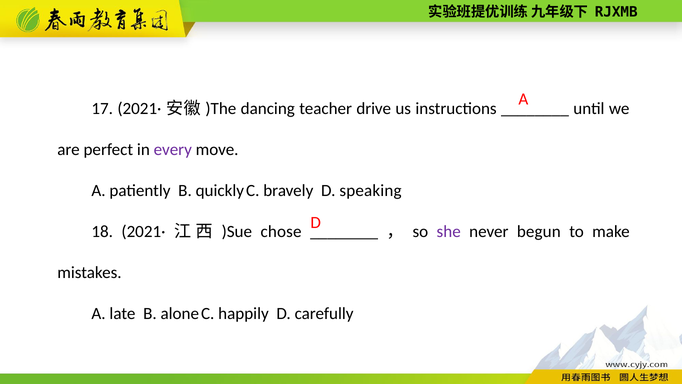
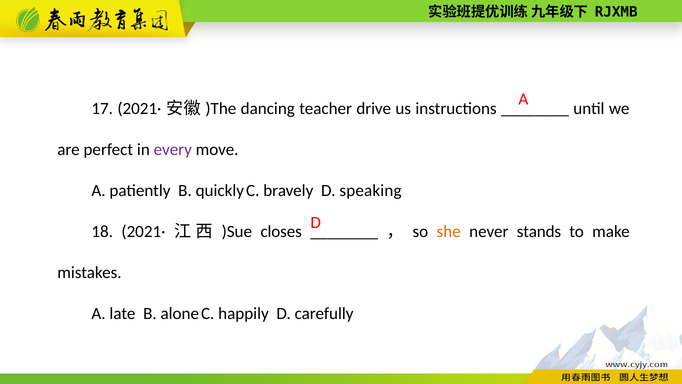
chose: chose -> closes (281, 231)
she colour: purple -> orange (449, 231)
begun: begun -> stands (539, 231)
